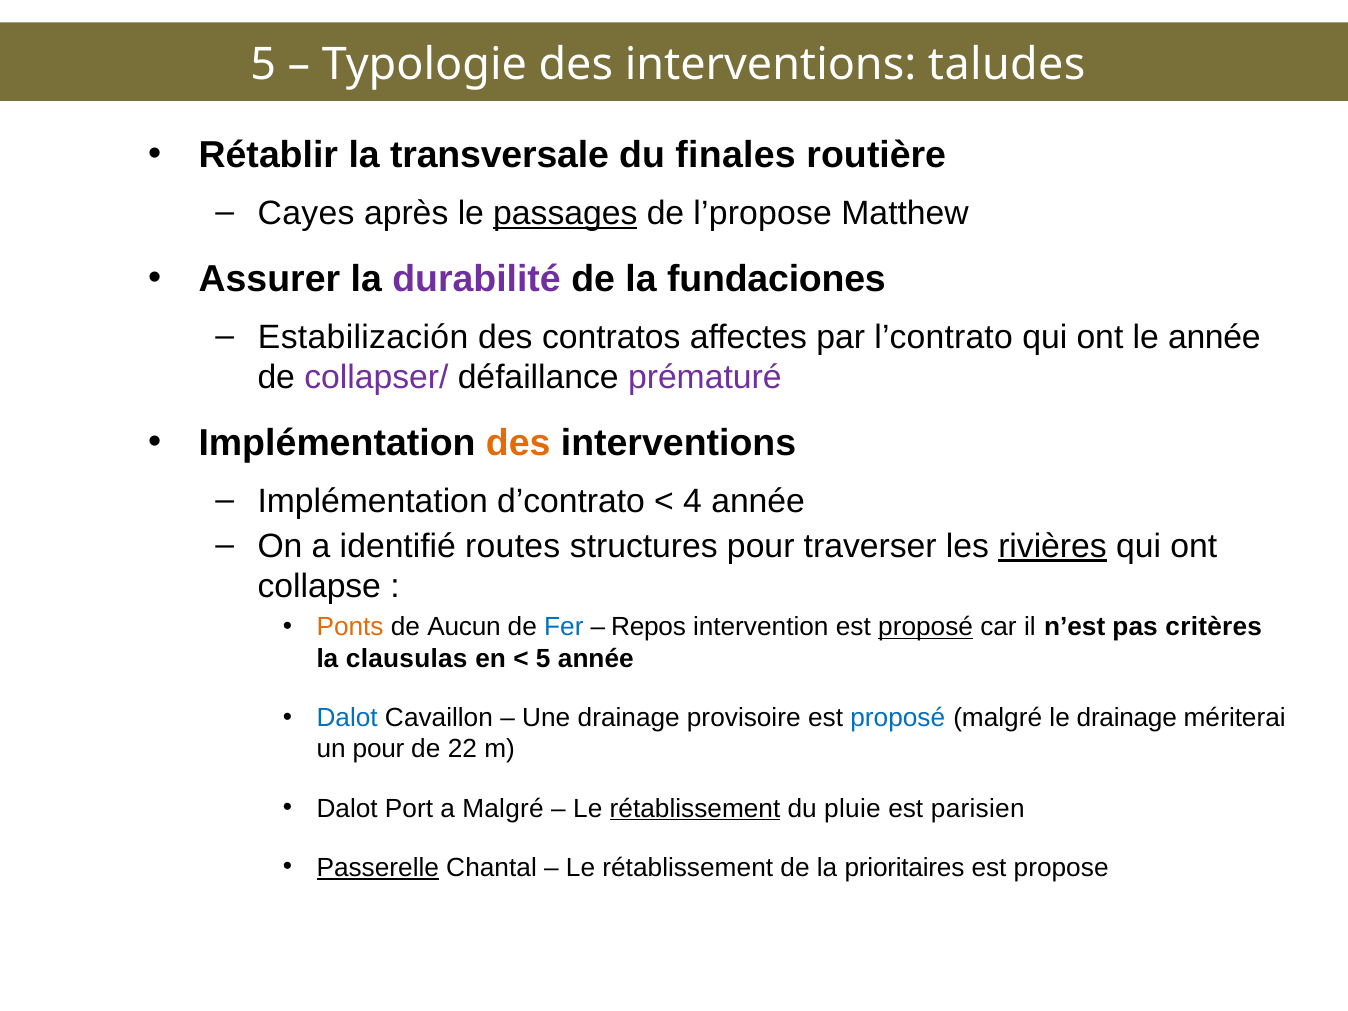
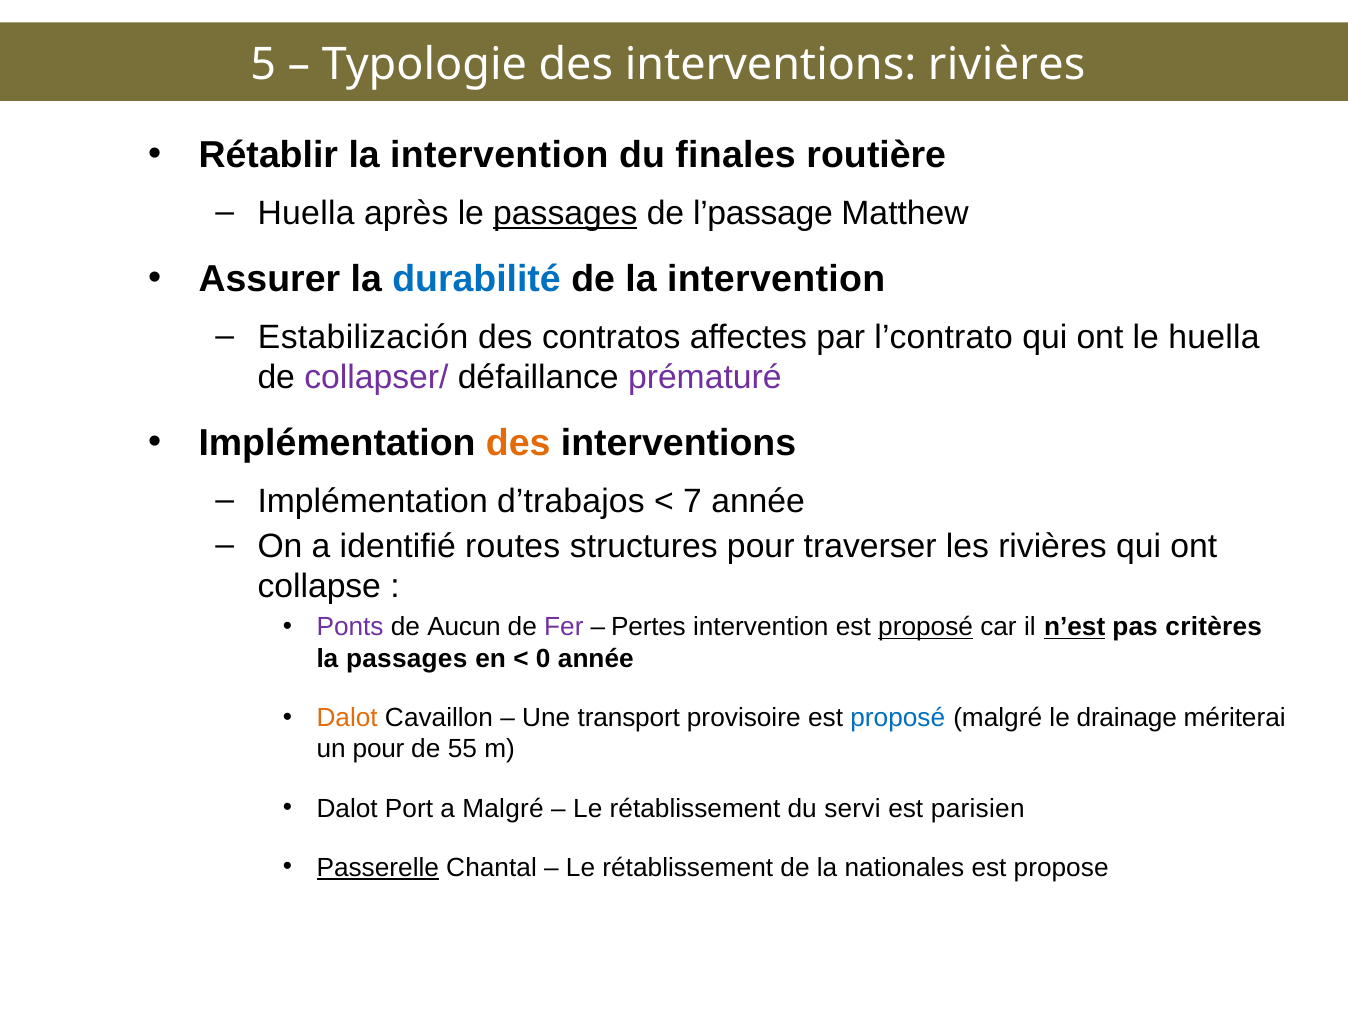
interventions taludes: taludes -> rivières (1007, 65)
Rétablir la transversale: transversale -> intervention (499, 155)
Cayes: Cayes -> Huella (306, 213)
l’propose: l’propose -> l’passage (763, 213)
durabilité colour: purple -> blue (477, 279)
de la fundaciones: fundaciones -> intervention (776, 279)
le année: année -> huella (1214, 337)
d’contrato: d’contrato -> d’trabajos (571, 501)
4: 4 -> 7 (692, 501)
rivières underline: present -> none (1052, 546)
Ponts colour: orange -> purple (350, 627)
Fer colour: blue -> purple (564, 627)
Repos: Repos -> Pertes (648, 627)
n’est underline: none -> present (1075, 627)
la clausulas: clausulas -> passages (407, 659)
5: 5 -> 0 (543, 659)
Dalot colour: blue -> orange (347, 718)
Une drainage: drainage -> transport (629, 718)
22: 22 -> 55 (462, 749)
rétablissement underline: present -> none (695, 808)
pluie: pluie -> servi (852, 808)
prioritaires: prioritaires -> nationales (904, 868)
